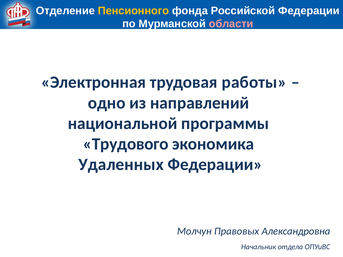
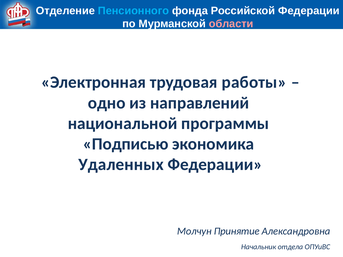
Пенсионного colour: yellow -> light blue (134, 11)
Трудового: Трудового -> Подписью (126, 144)
Правовых: Правовых -> Принятие (237, 231)
